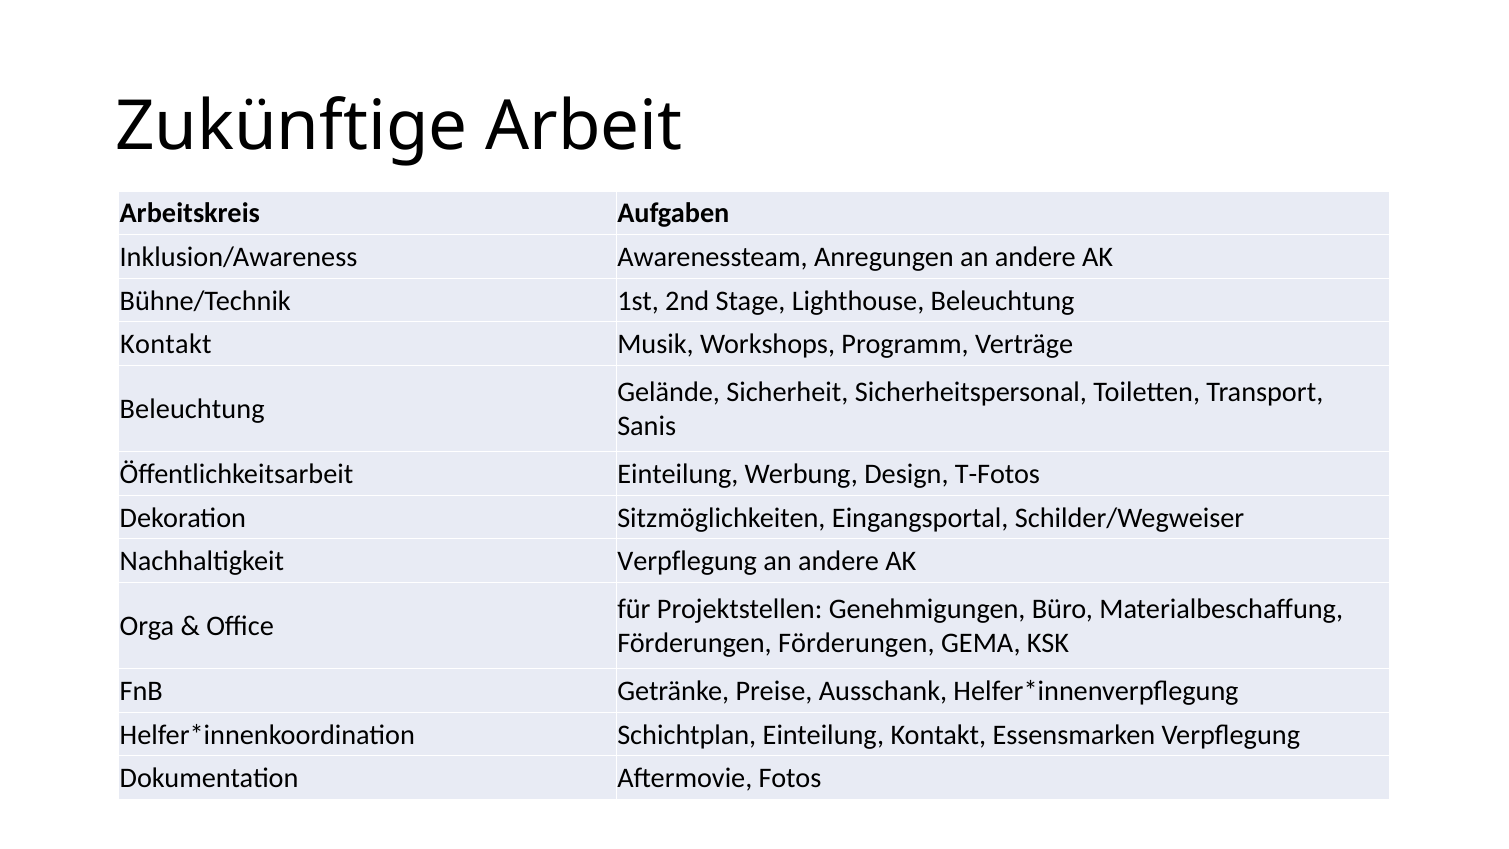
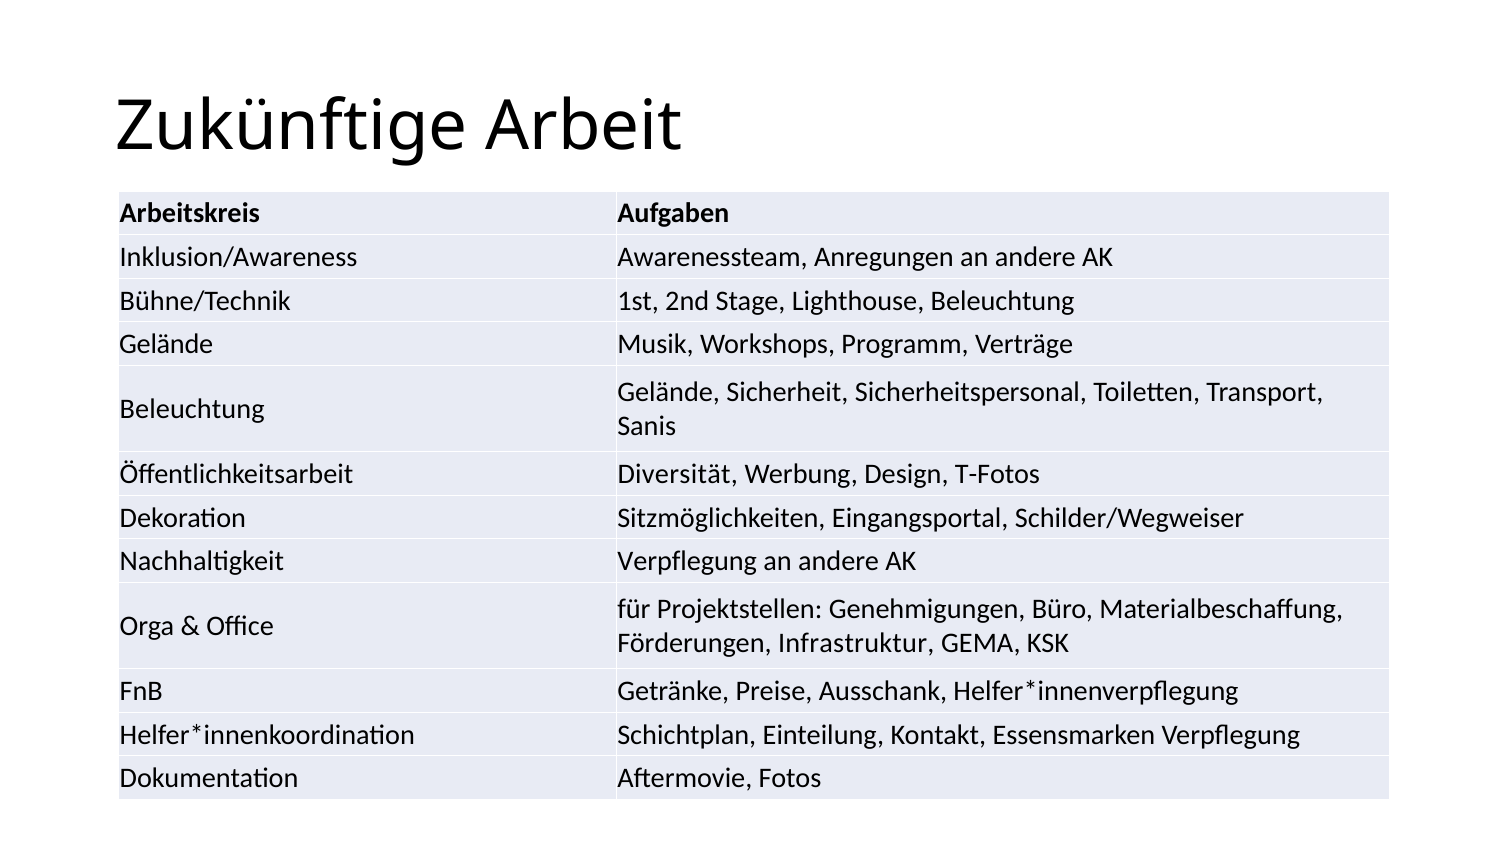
Kontakt: Kontakt -> Gelände (166, 344)
Öffentlichkeitsarbeit Einteilung: Einteilung -> Diversität (678, 474)
Förderungen Förderungen: Förderungen -> Infrastruktur (856, 643)
